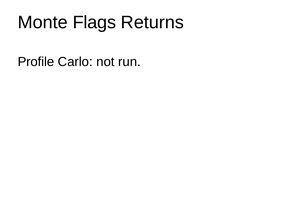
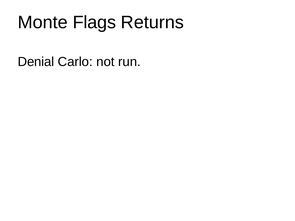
Profile: Profile -> Denial (36, 62)
